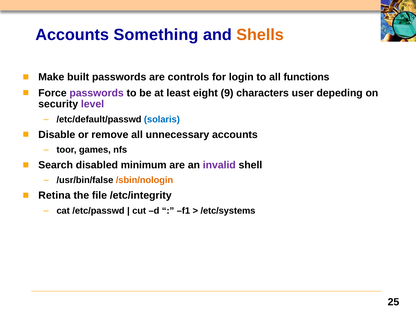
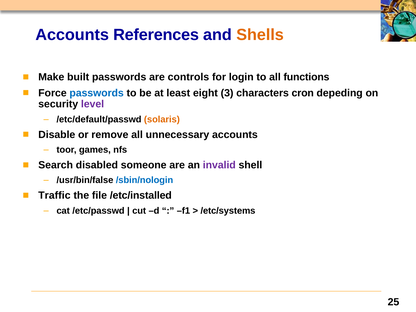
Something: Something -> References (156, 35)
passwords colour: purple -> blue (97, 93)
9: 9 -> 3 (227, 93)
user: user -> cron (303, 93)
solaris colour: blue -> orange (162, 119)
minimum: minimum -> someone (144, 165)
/sbin/nologin colour: orange -> blue (145, 180)
Retina: Retina -> Traffic (54, 195)
/etc/integrity: /etc/integrity -> /etc/installed (141, 195)
